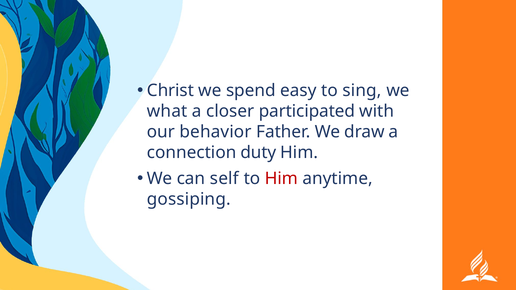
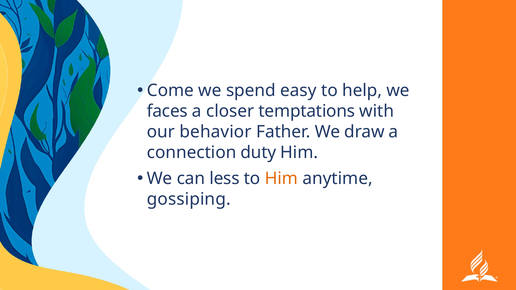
Christ: Christ -> Come (170, 91)
sing: sing -> help (362, 91)
what: what -> faces (167, 111)
participated: participated -> temptations (307, 111)
self: self -> less (225, 179)
Him colour: red -> orange (281, 179)
